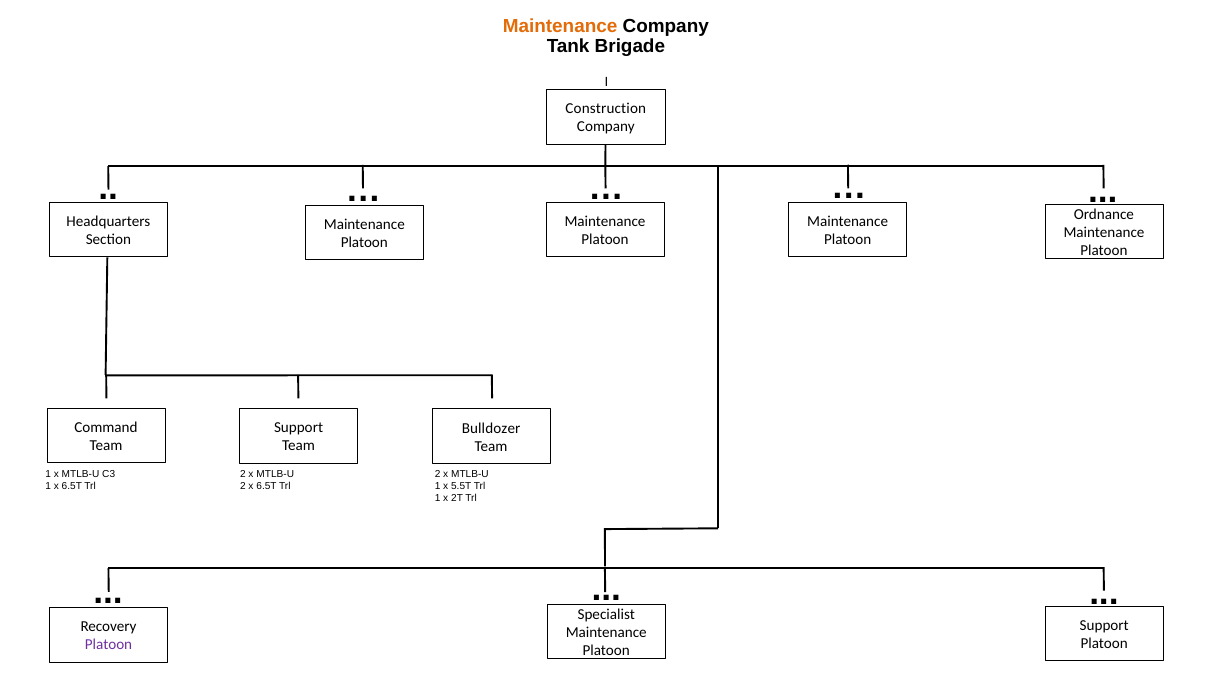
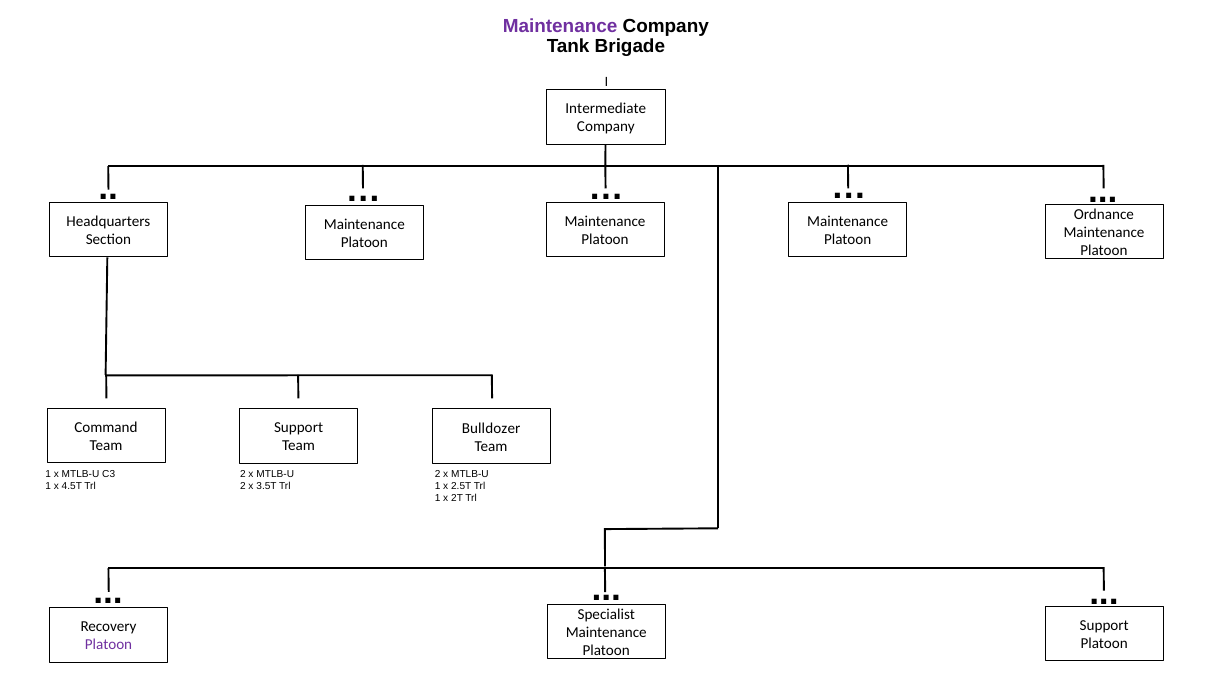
Maintenance colour: orange -> purple (560, 26)
Construction: Construction -> Intermediate (606, 109)
1 x 6.5T: 6.5T -> 4.5T (72, 486)
2 x 6.5T: 6.5T -> 3.5T (267, 486)
5.5T: 5.5T -> 2.5T (461, 486)
